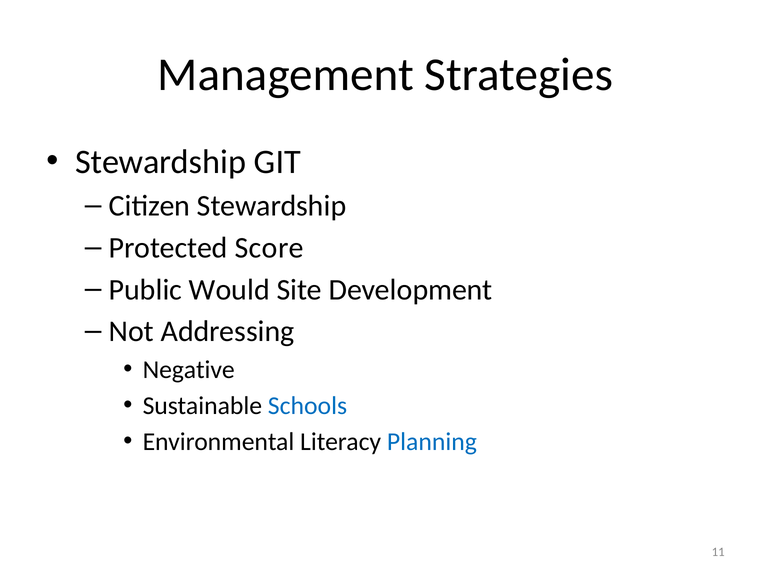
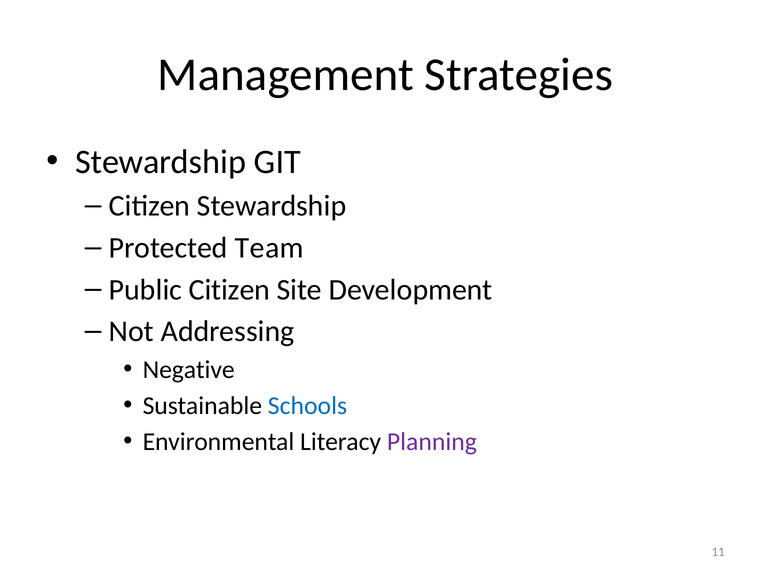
Score: Score -> Team (269, 248)
Public Would: Would -> Citizen (229, 290)
Planning colour: blue -> purple (432, 442)
